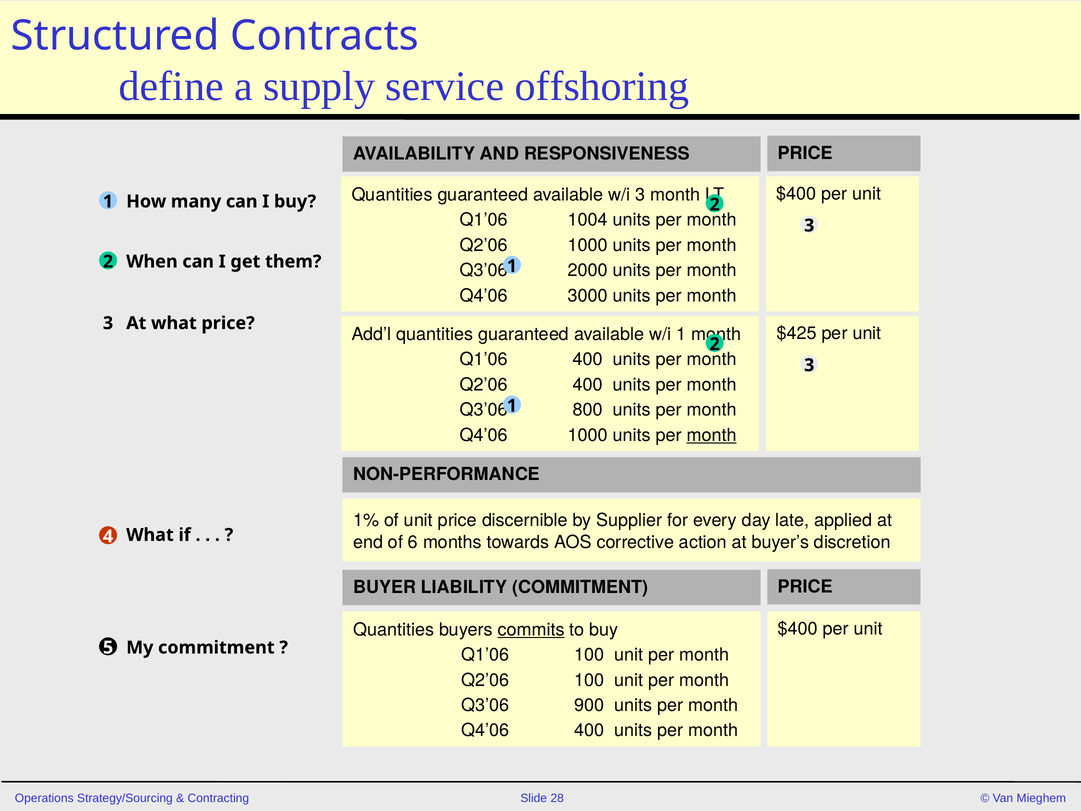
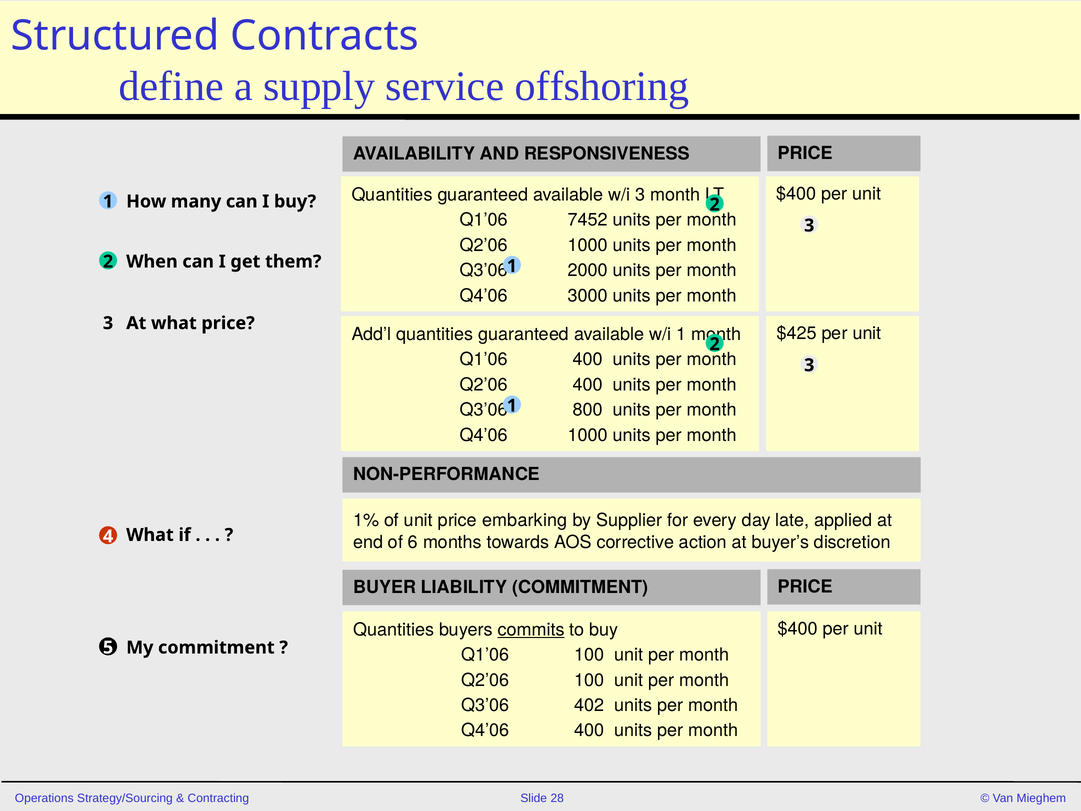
1004: 1004 -> 7452 (588, 220)
month underline: present -> none (712, 435)
discernible: discernible -> embarking (525, 520)
900: 900 -> 402 (589, 705)
